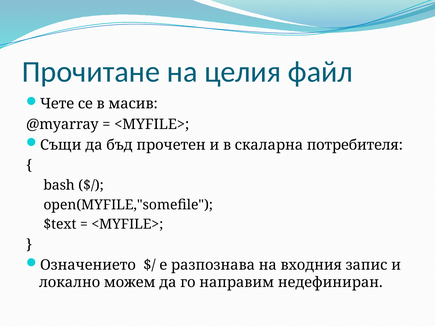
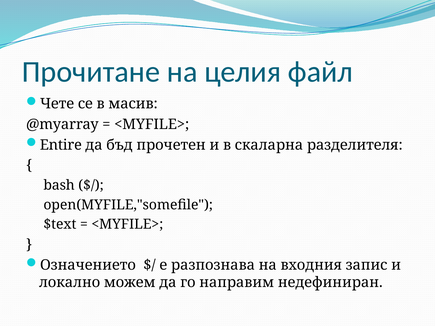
Същи: Същи -> Entire (61, 145)
потребителя: потребителя -> разделителя (355, 145)
